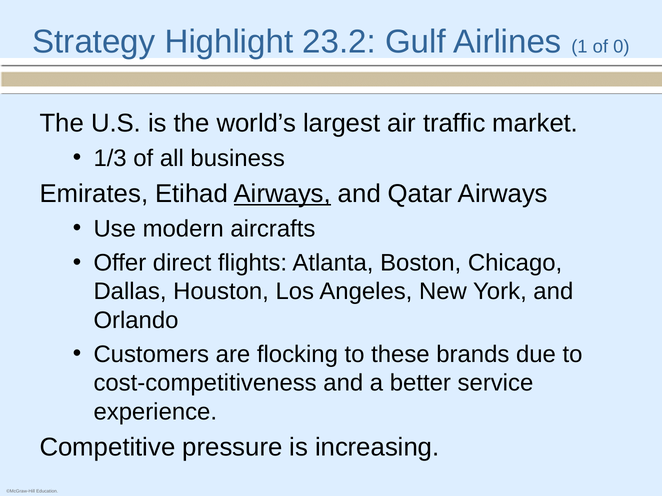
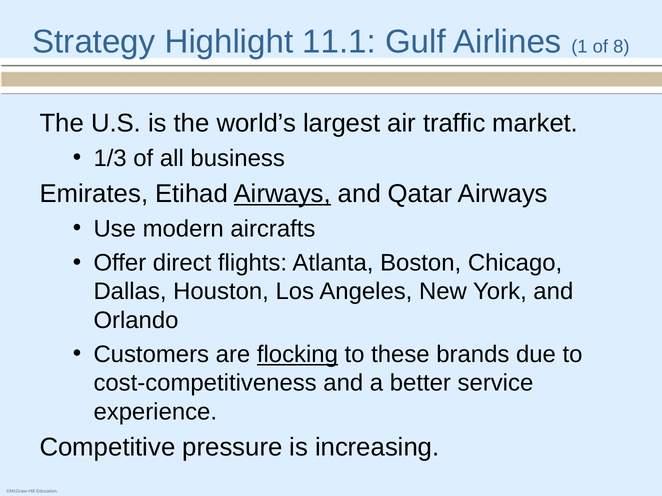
23.2: 23.2 -> 11.1 (339, 42)
0: 0 -> 8 (621, 47)
flocking underline: none -> present (297, 355)
